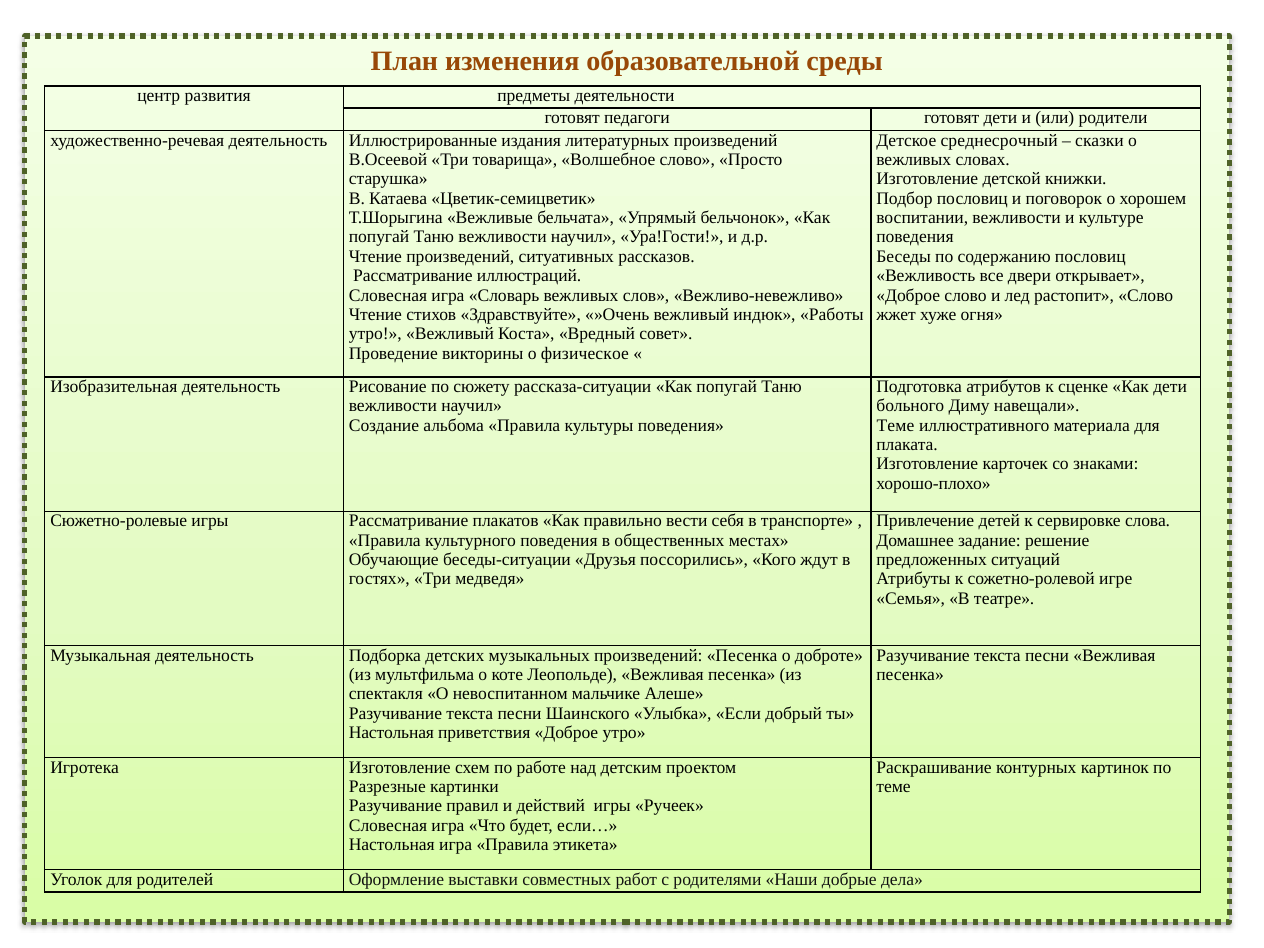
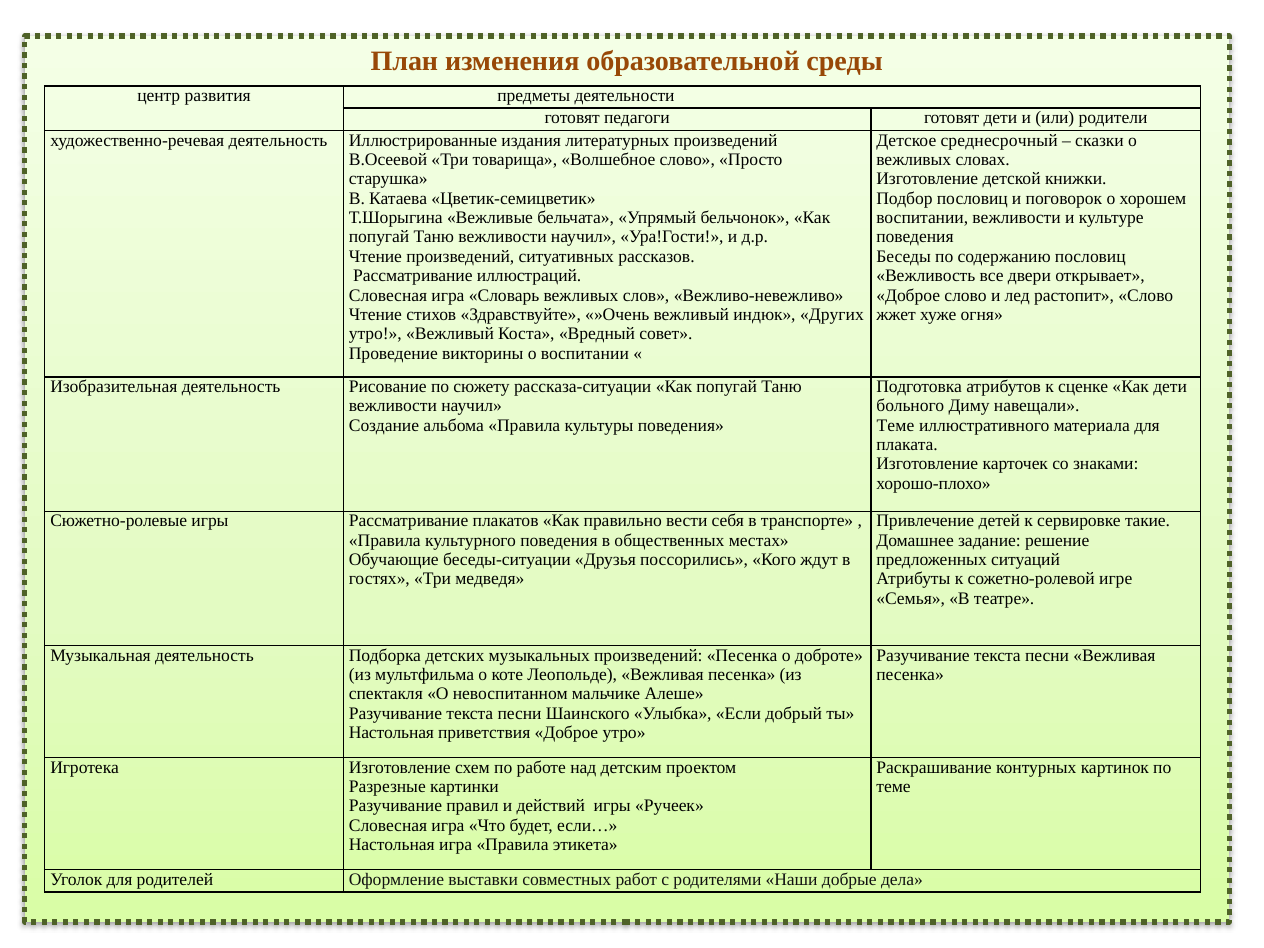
Работы: Работы -> Других (832, 315)
о физическое: физическое -> воспитании (585, 353)
слова: слова -> такие (1148, 521)
